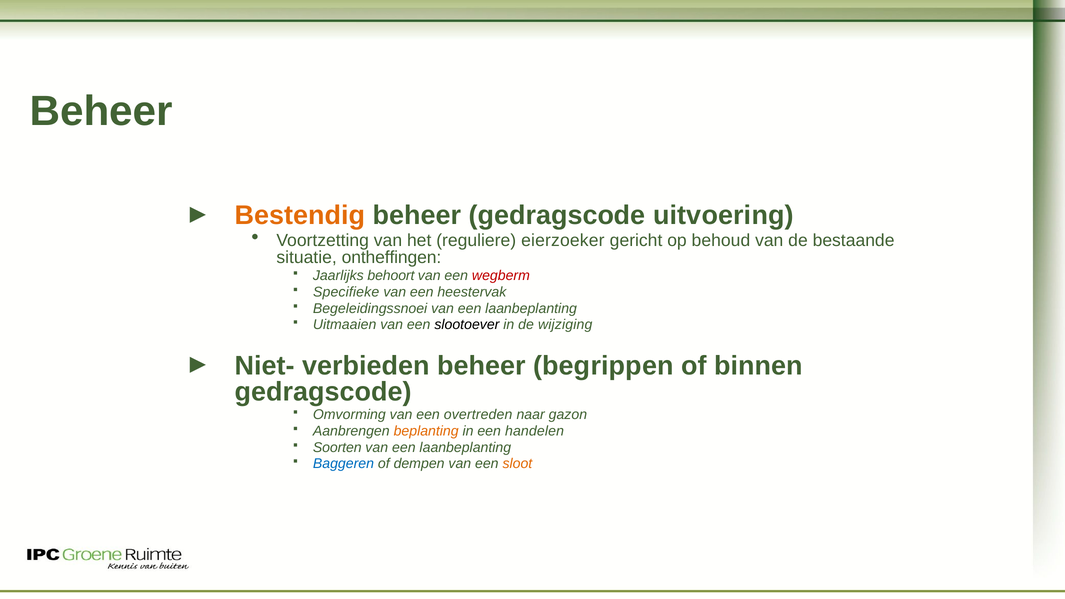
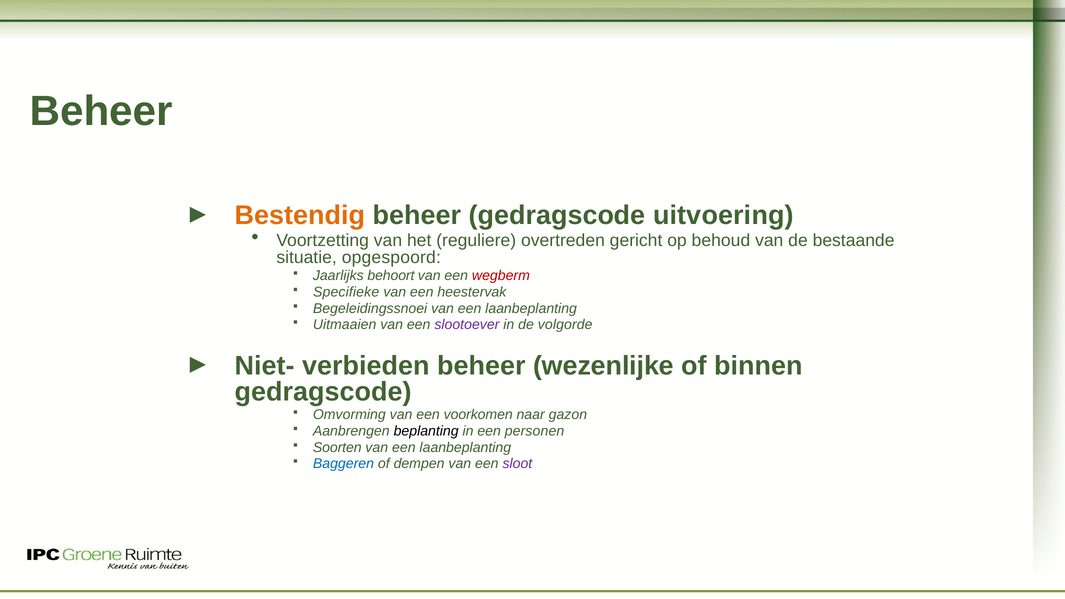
eierzoeker: eierzoeker -> overtreden (563, 241)
ontheffingen: ontheffingen -> opgespoord (391, 258)
slootoever colour: black -> purple (467, 325)
wijziging: wijziging -> volgorde (565, 325)
begrippen: begrippen -> wezenlijke (603, 366)
overtreden: overtreden -> voorkomen (478, 415)
beplanting colour: orange -> black (426, 431)
handelen: handelen -> personen (535, 431)
sloot colour: orange -> purple (517, 464)
